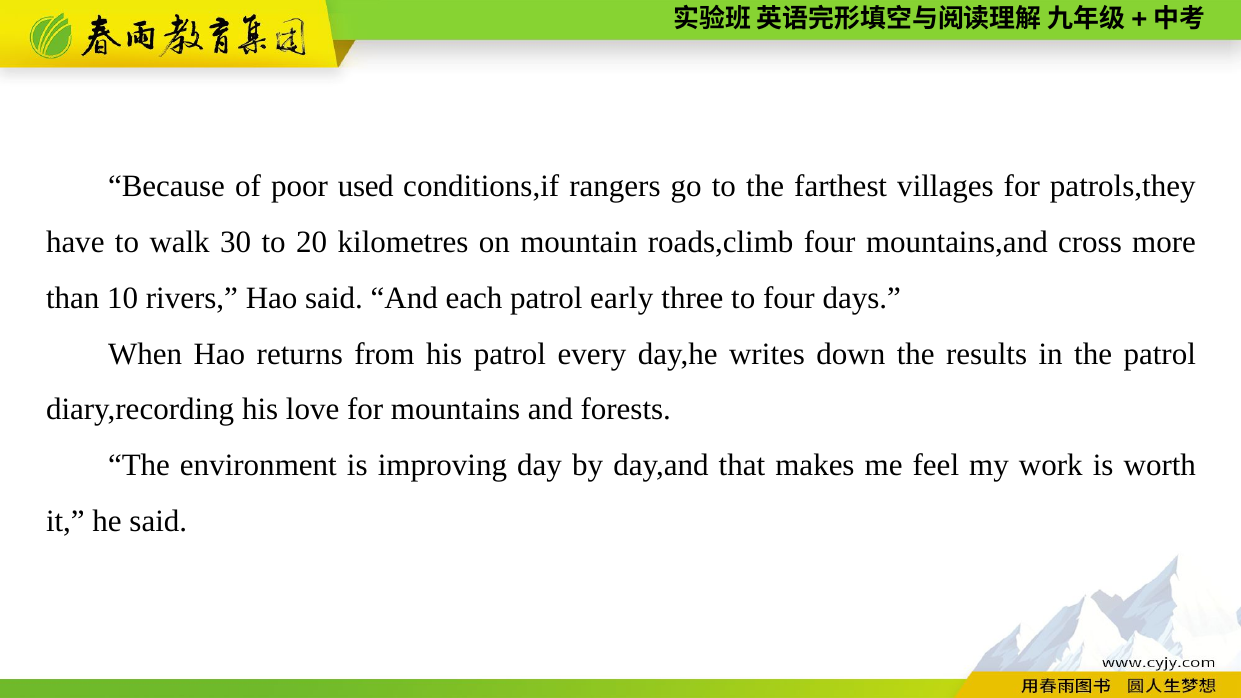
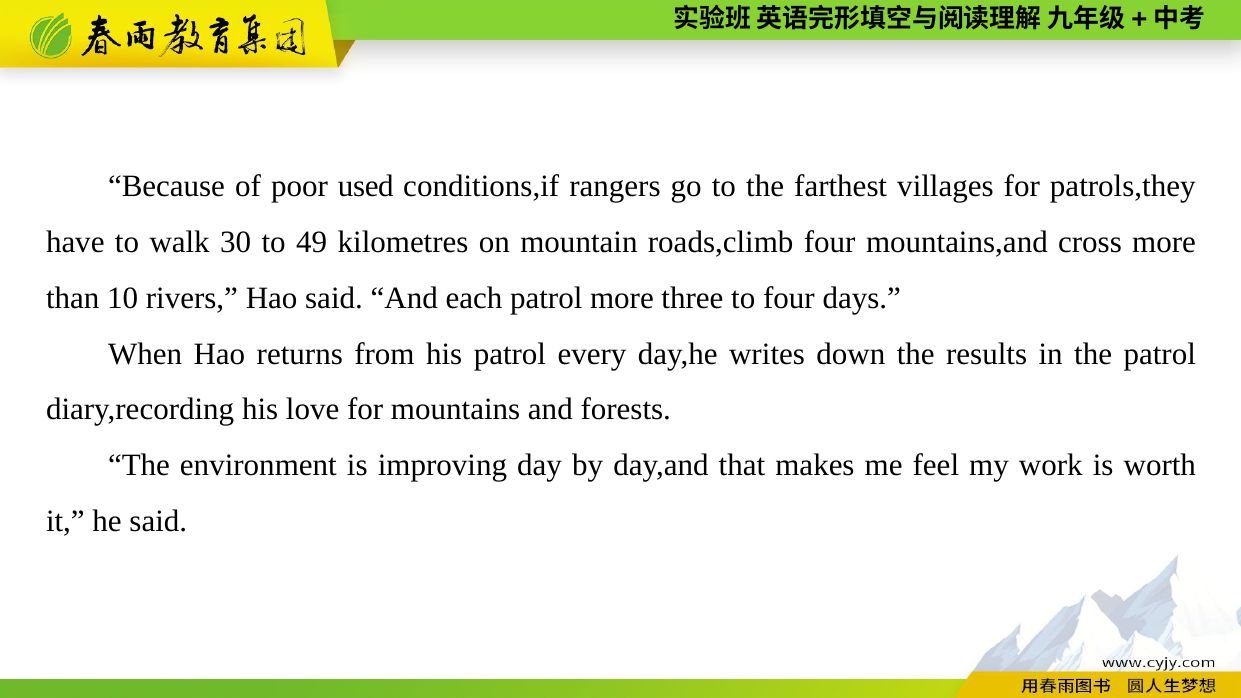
20: 20 -> 49 (312, 242)
patrol early: early -> more (622, 298)
